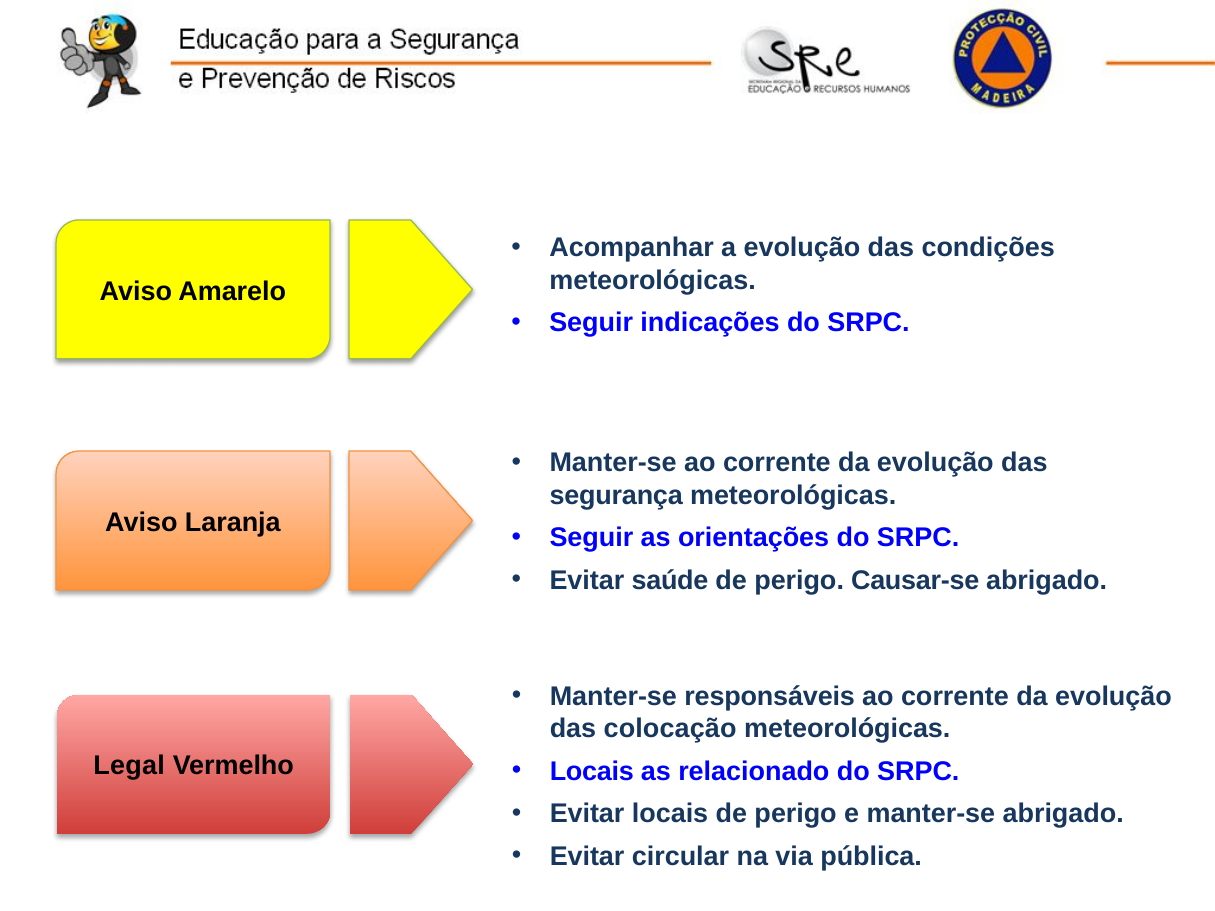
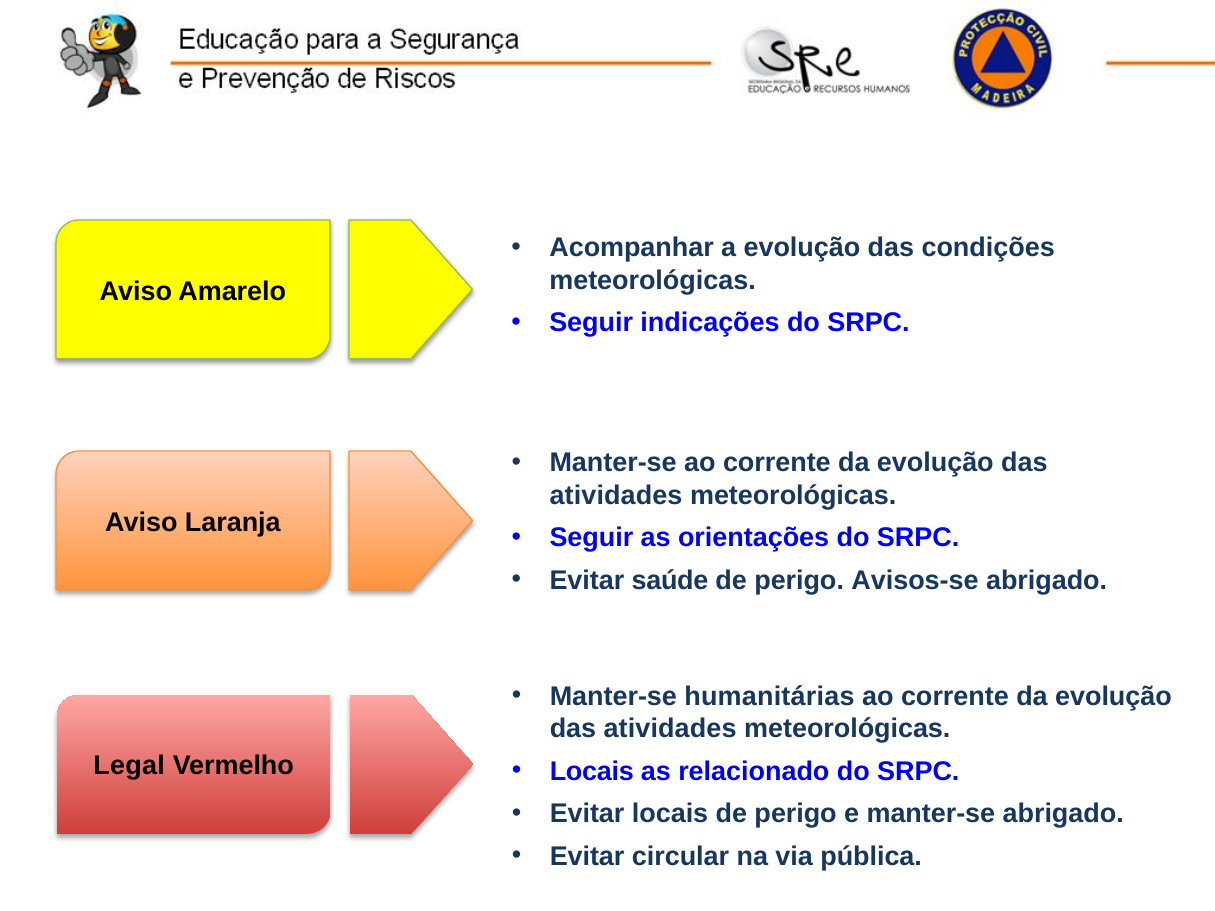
segurança: segurança -> atividades (616, 495)
Causar-se: Causar-se -> Avisos-se (915, 580)
responsáveis: responsáveis -> humanitárias (769, 697)
colocação: colocação -> atividades (670, 729)
